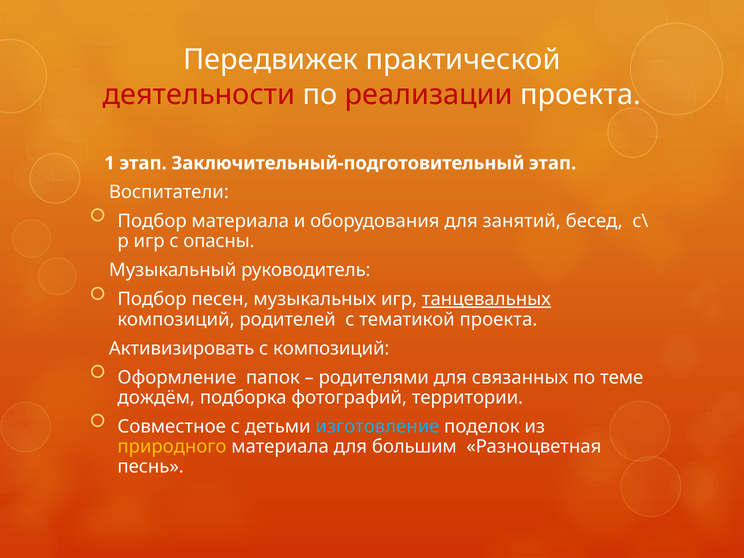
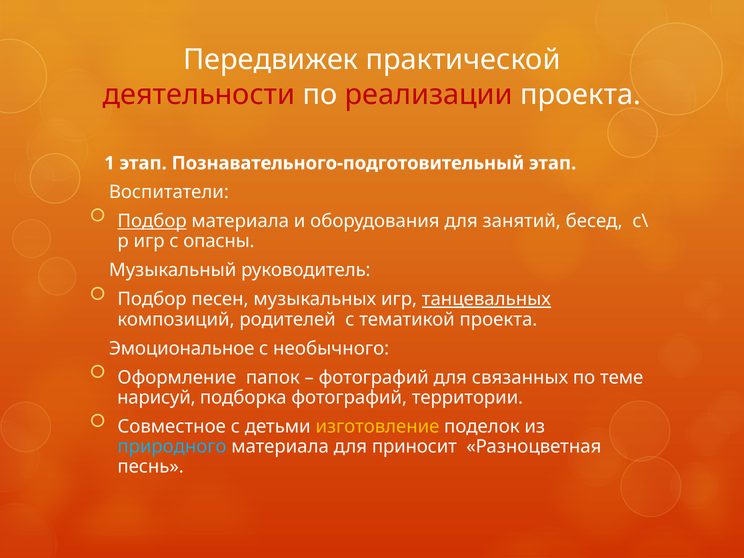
Заключительный-подготовительный: Заключительный-подготовительный -> Познавательного-подготовительный (348, 163)
Подбор underline: none -> present (152, 221)
Активизировать: Активизировать -> Эмоциональное (182, 348)
с композиций: композиций -> необычного (331, 348)
родителями: родителями -> фотографий (374, 377)
дождём: дождём -> нарисуй (156, 397)
изготовление colour: light blue -> yellow (377, 426)
природного colour: yellow -> light blue (172, 447)
большим: большим -> приносит (414, 447)
